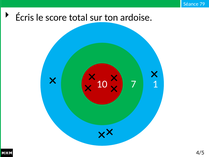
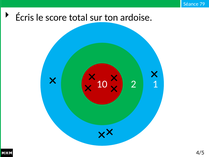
7: 7 -> 2 (134, 84)
